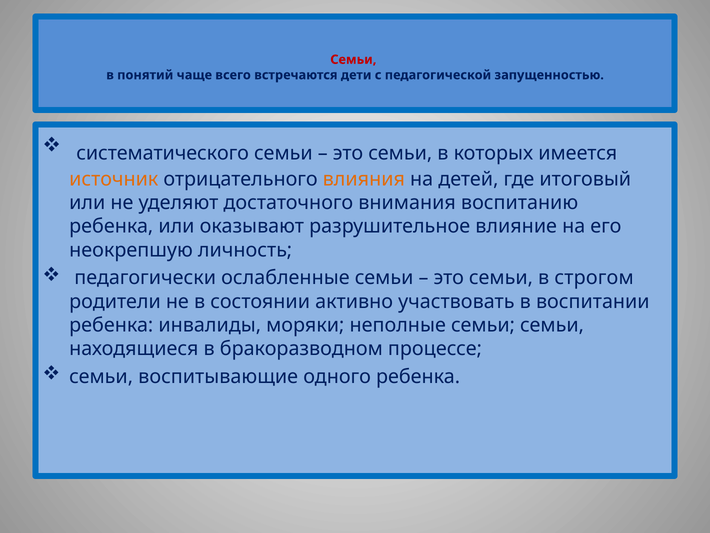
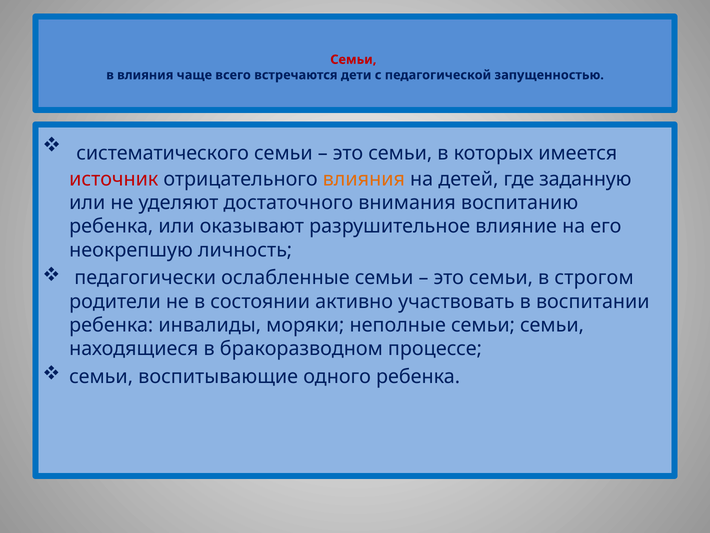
в понятий: понятий -> влияния (145, 75)
источник colour: orange -> red (114, 179)
итоговый: итоговый -> заданную (585, 179)
